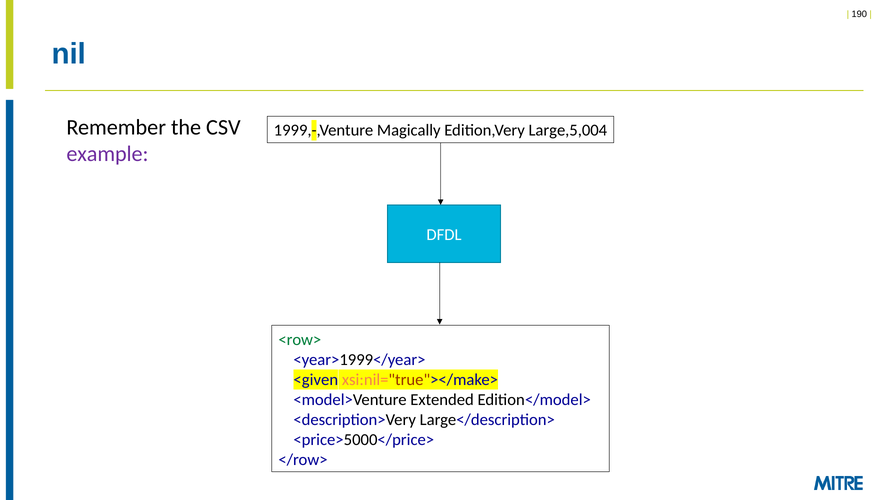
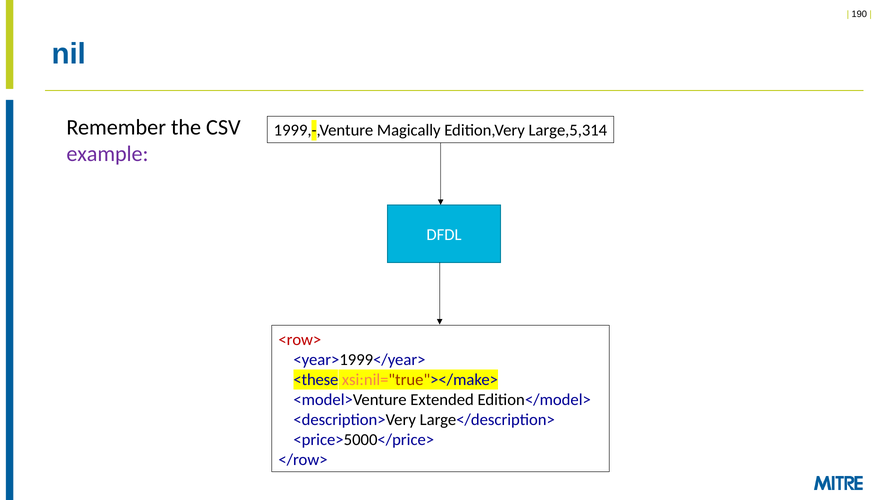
Large,5,004: Large,5,004 -> Large,5,314 (568, 130)
<row> colour: green -> red (300, 339)
<given: <given -> <these (316, 379)
